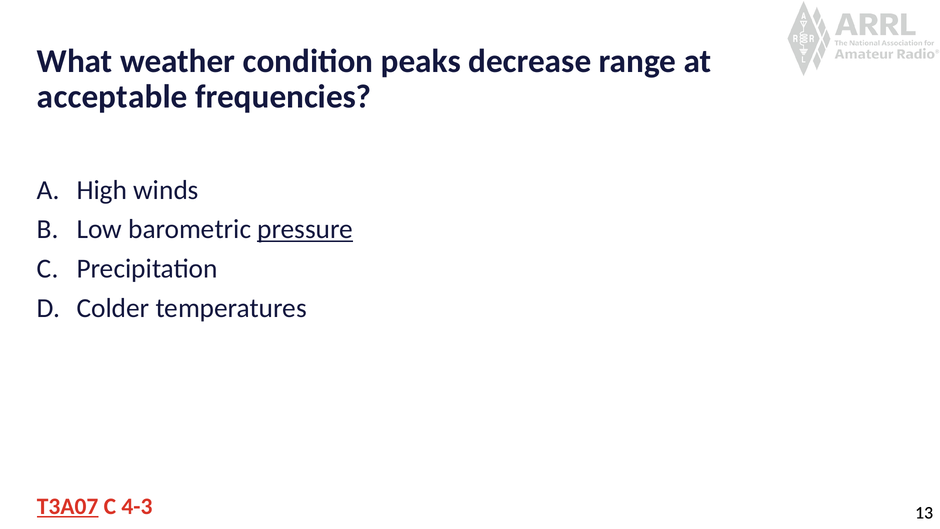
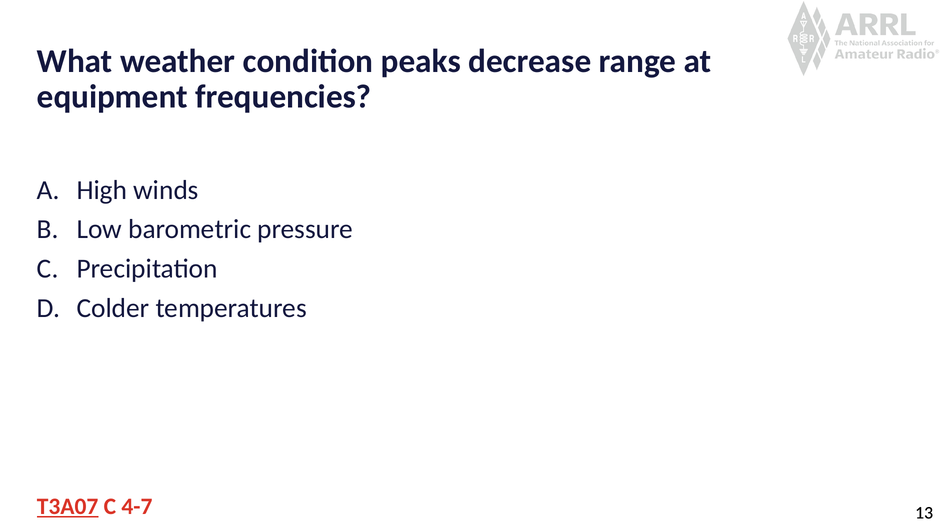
acceptable: acceptable -> equipment (112, 97)
pressure underline: present -> none (305, 229)
4-3: 4-3 -> 4-7 (137, 506)
